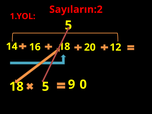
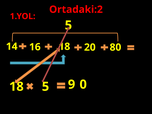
Sayıların:2: Sayıların:2 -> Ortadaki:2 (76, 9)
12: 12 -> 80 (115, 47)
